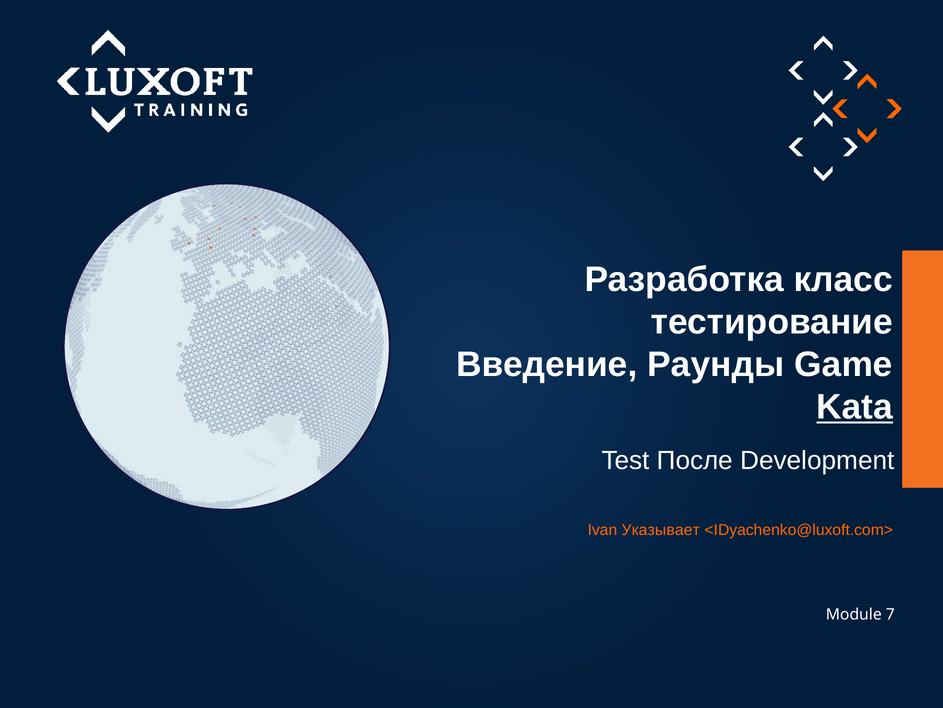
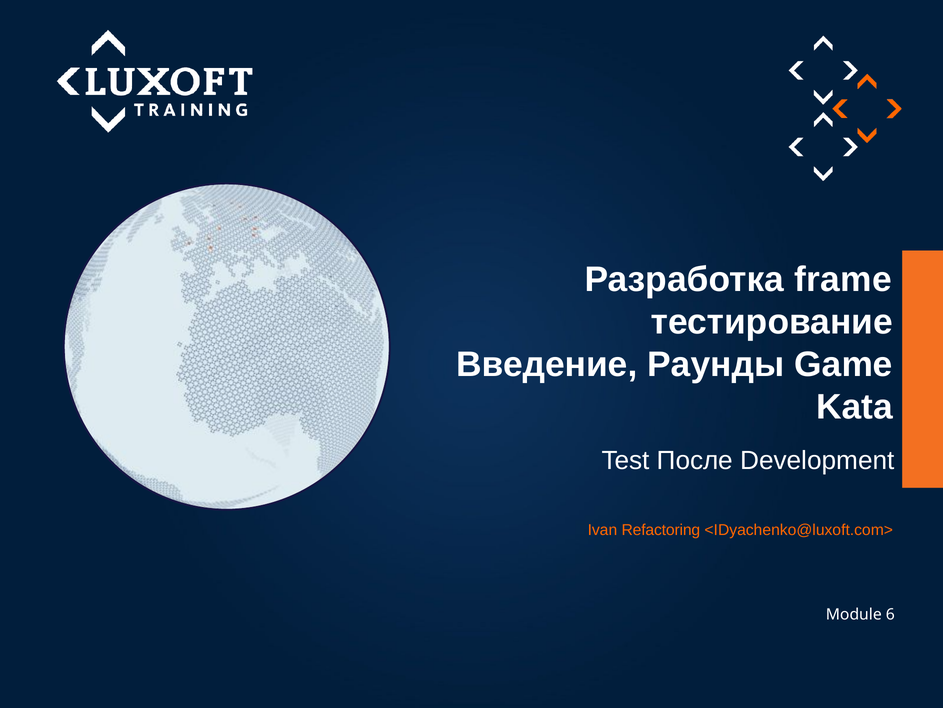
класс: класс -> frame (843, 279)
Kata underline: present -> none (855, 407)
Указывает: Указывает -> Refactoring (661, 529)
7: 7 -> 6 (890, 614)
